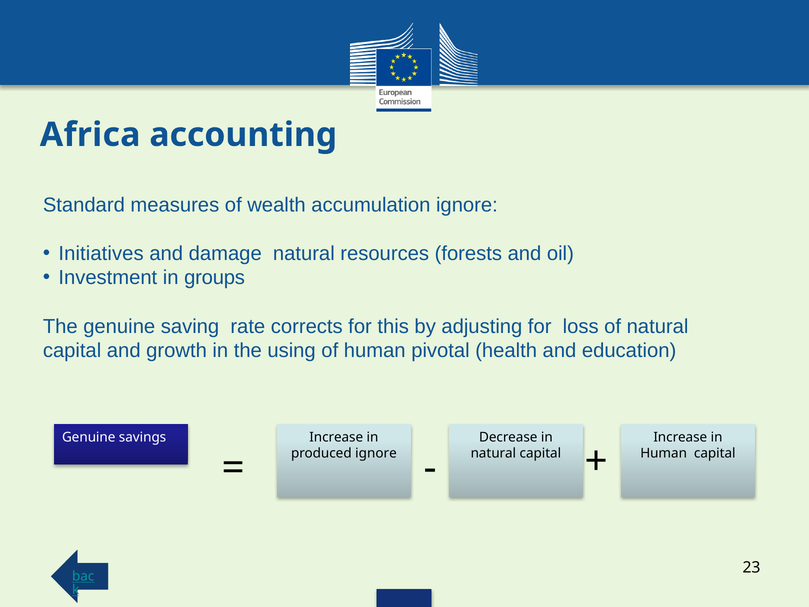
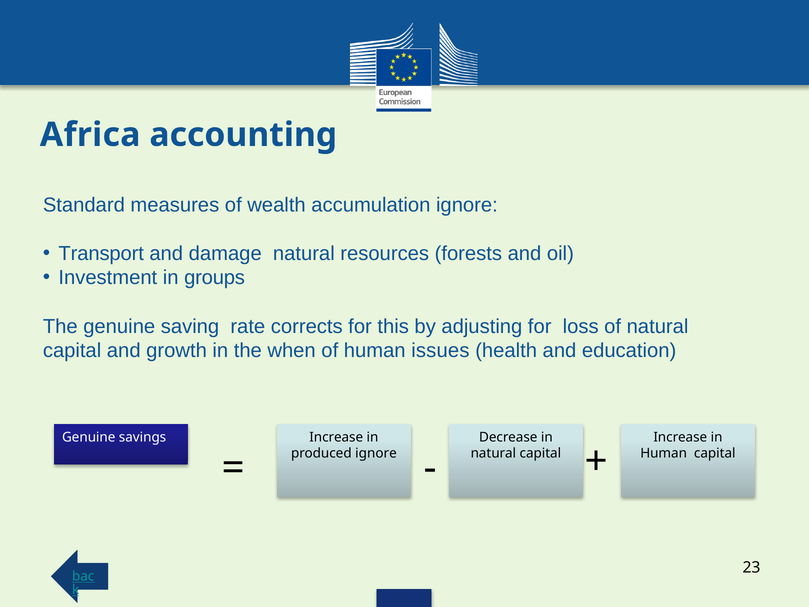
Initiatives: Initiatives -> Transport (101, 253)
using: using -> when (292, 350)
pivotal: pivotal -> issues (440, 350)
